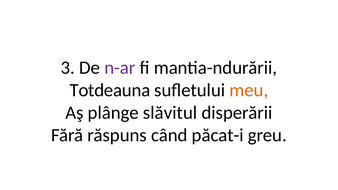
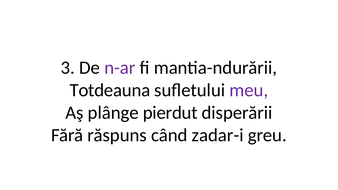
meu colour: orange -> purple (249, 90)
slăvitul: slăvitul -> pierdut (170, 113)
păcat-i: păcat-i -> zadar-i (218, 135)
